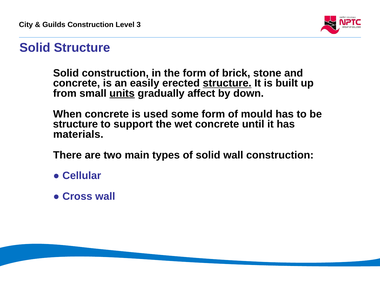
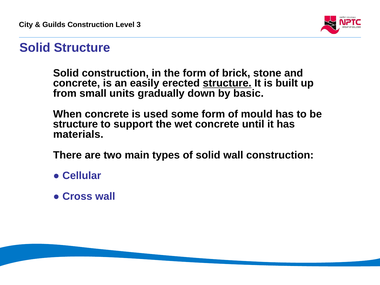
units underline: present -> none (122, 93)
affect: affect -> down (201, 93)
down: down -> basic (248, 93)
